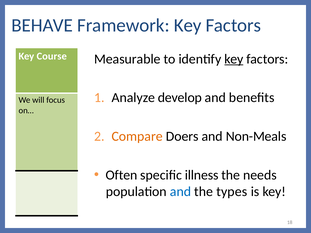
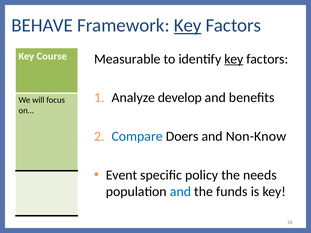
Key underline: none -> present (188, 25)
Compare colour: orange -> blue (137, 137)
Non-Meals: Non-Meals -> Non-Know (256, 137)
Often: Often -> Event (121, 175)
illness: illness -> policy (202, 175)
types: types -> funds (232, 192)
